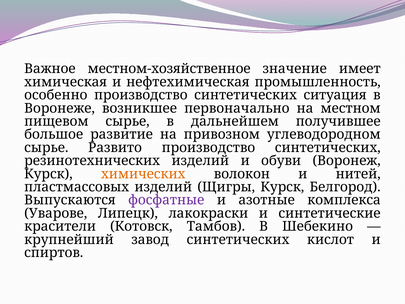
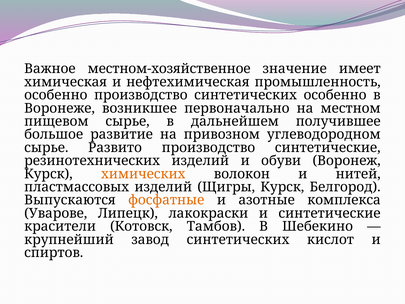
синтетических ситуация: ситуация -> особенно (335, 95)
Развито производство синтетических: синтетических -> синтетические (328, 148)
фосфатные colour: purple -> orange (166, 200)
